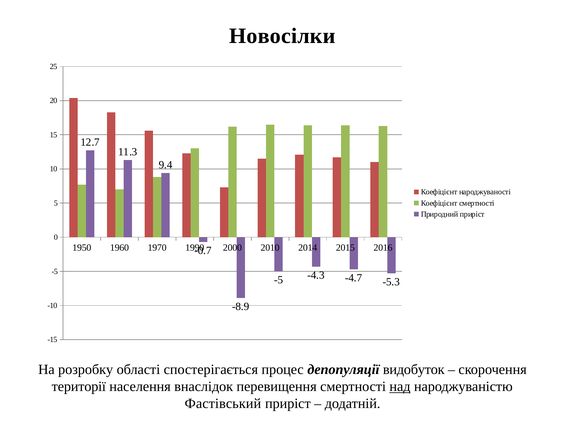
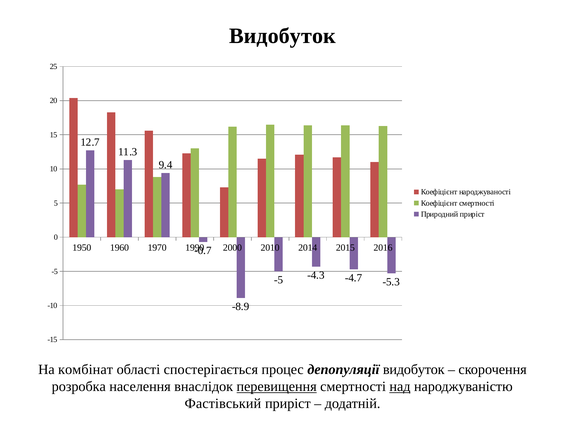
Новосілки: Новосілки -> Видобуток (282, 36)
розробку: розробку -> комбінат (86, 369)
території: території -> розробка (79, 386)
перевищення underline: none -> present (277, 386)
